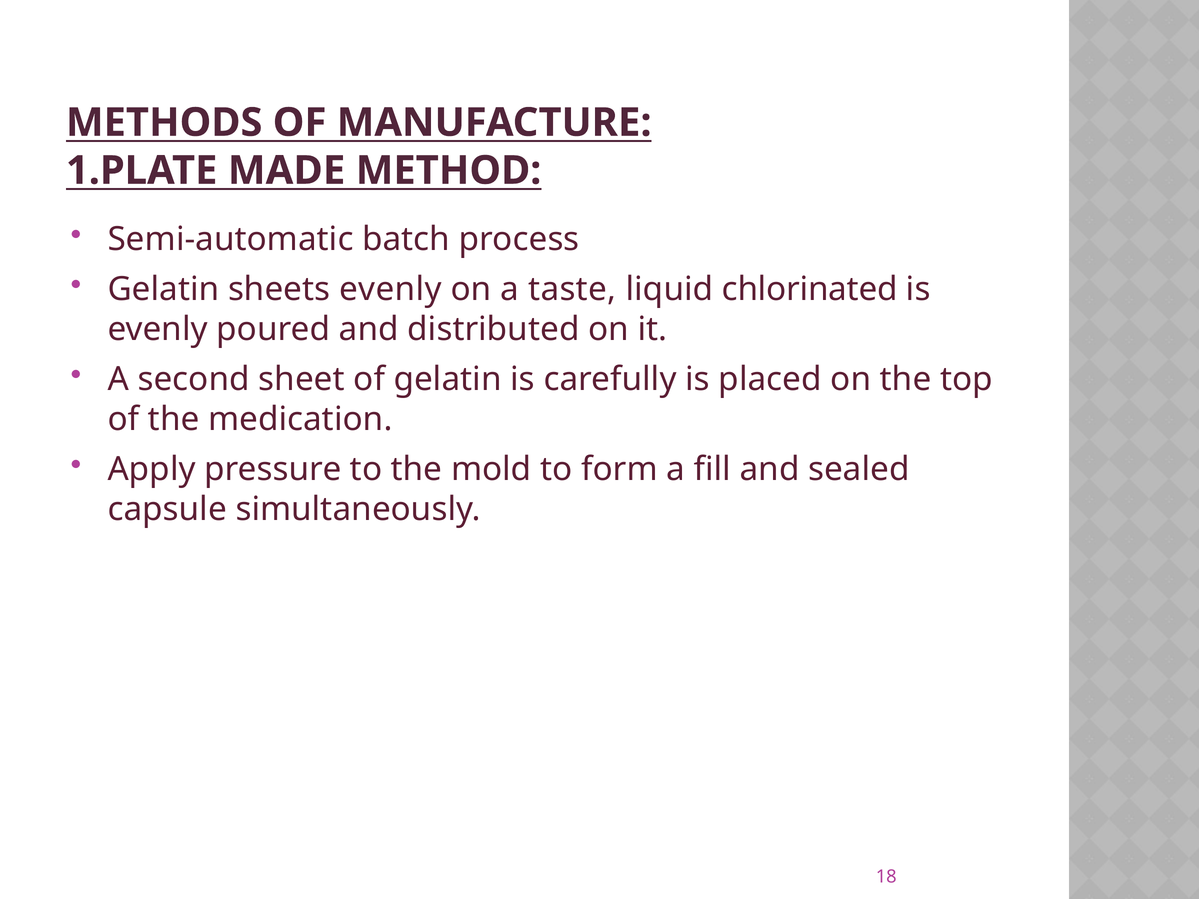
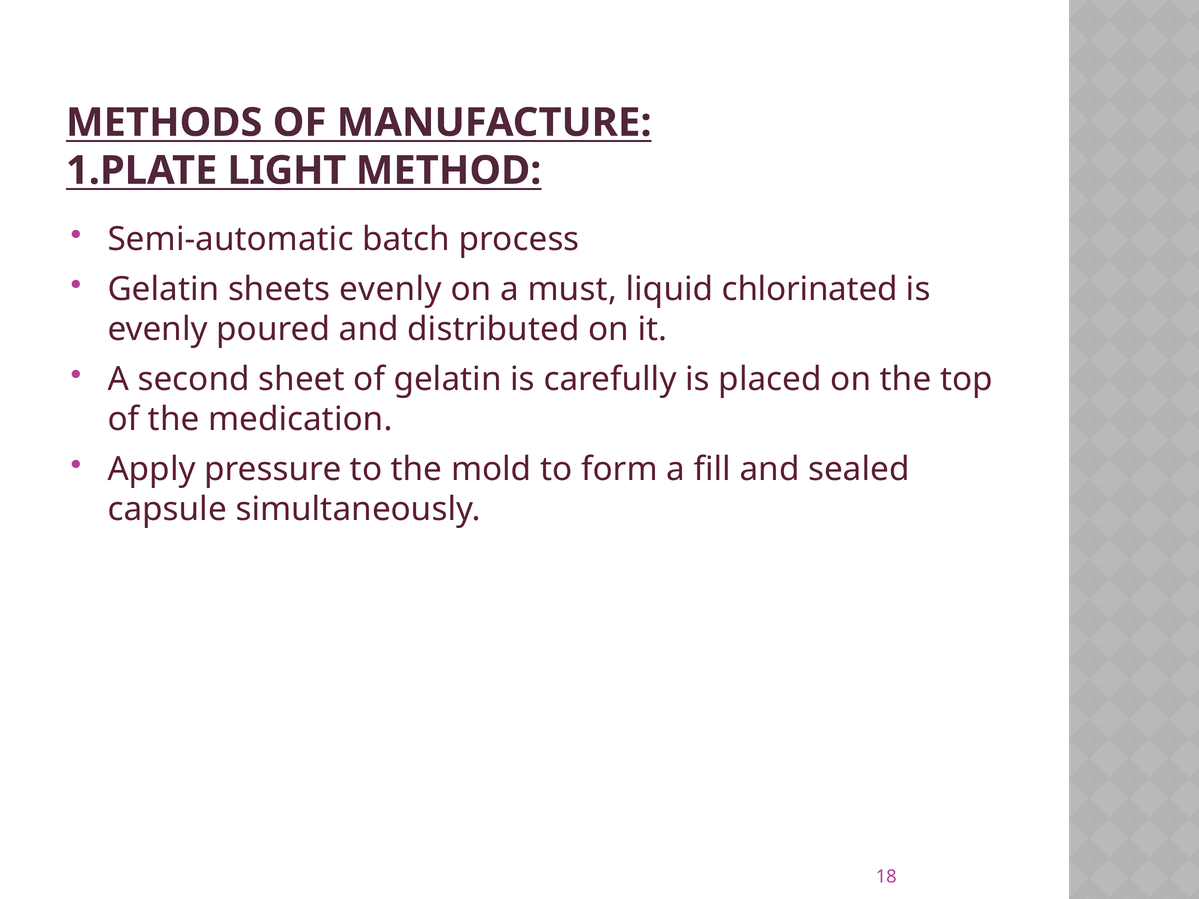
MADE: MADE -> LIGHT (287, 171)
taste: taste -> must (572, 289)
